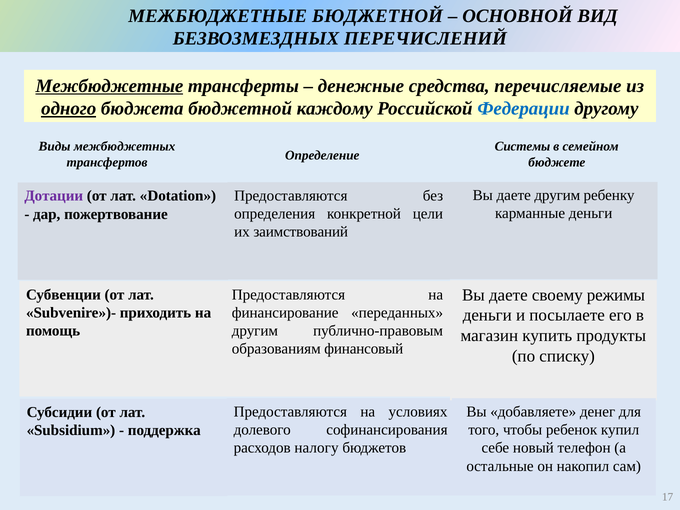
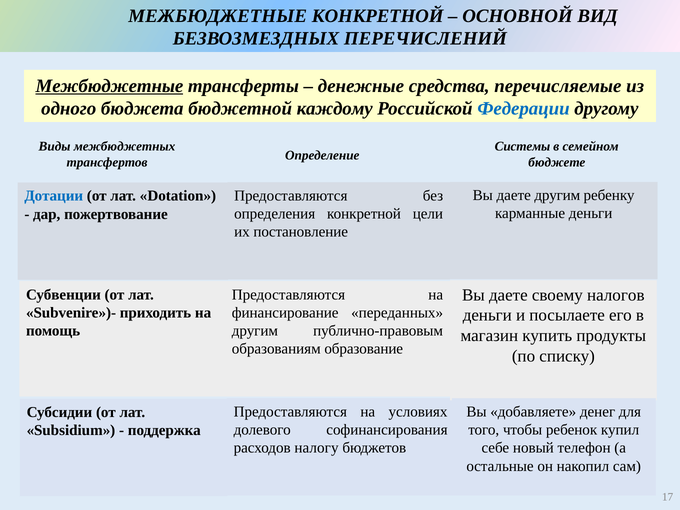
МЕЖБЮДЖЕТНЫЕ БЮДЖЕТНОЙ: БЮДЖЕТНОЙ -> КОНКРЕТНОЙ (378, 16)
одного underline: present -> none (69, 109)
Дотации colour: purple -> blue (54, 196)
заимствований: заимствований -> постановление (301, 232)
режимы: режимы -> налогов (616, 295)
финансовый: финансовый -> образование (364, 349)
